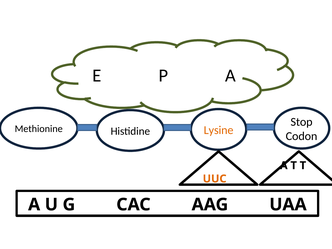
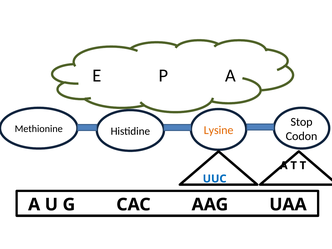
UUC colour: orange -> blue (215, 179)
